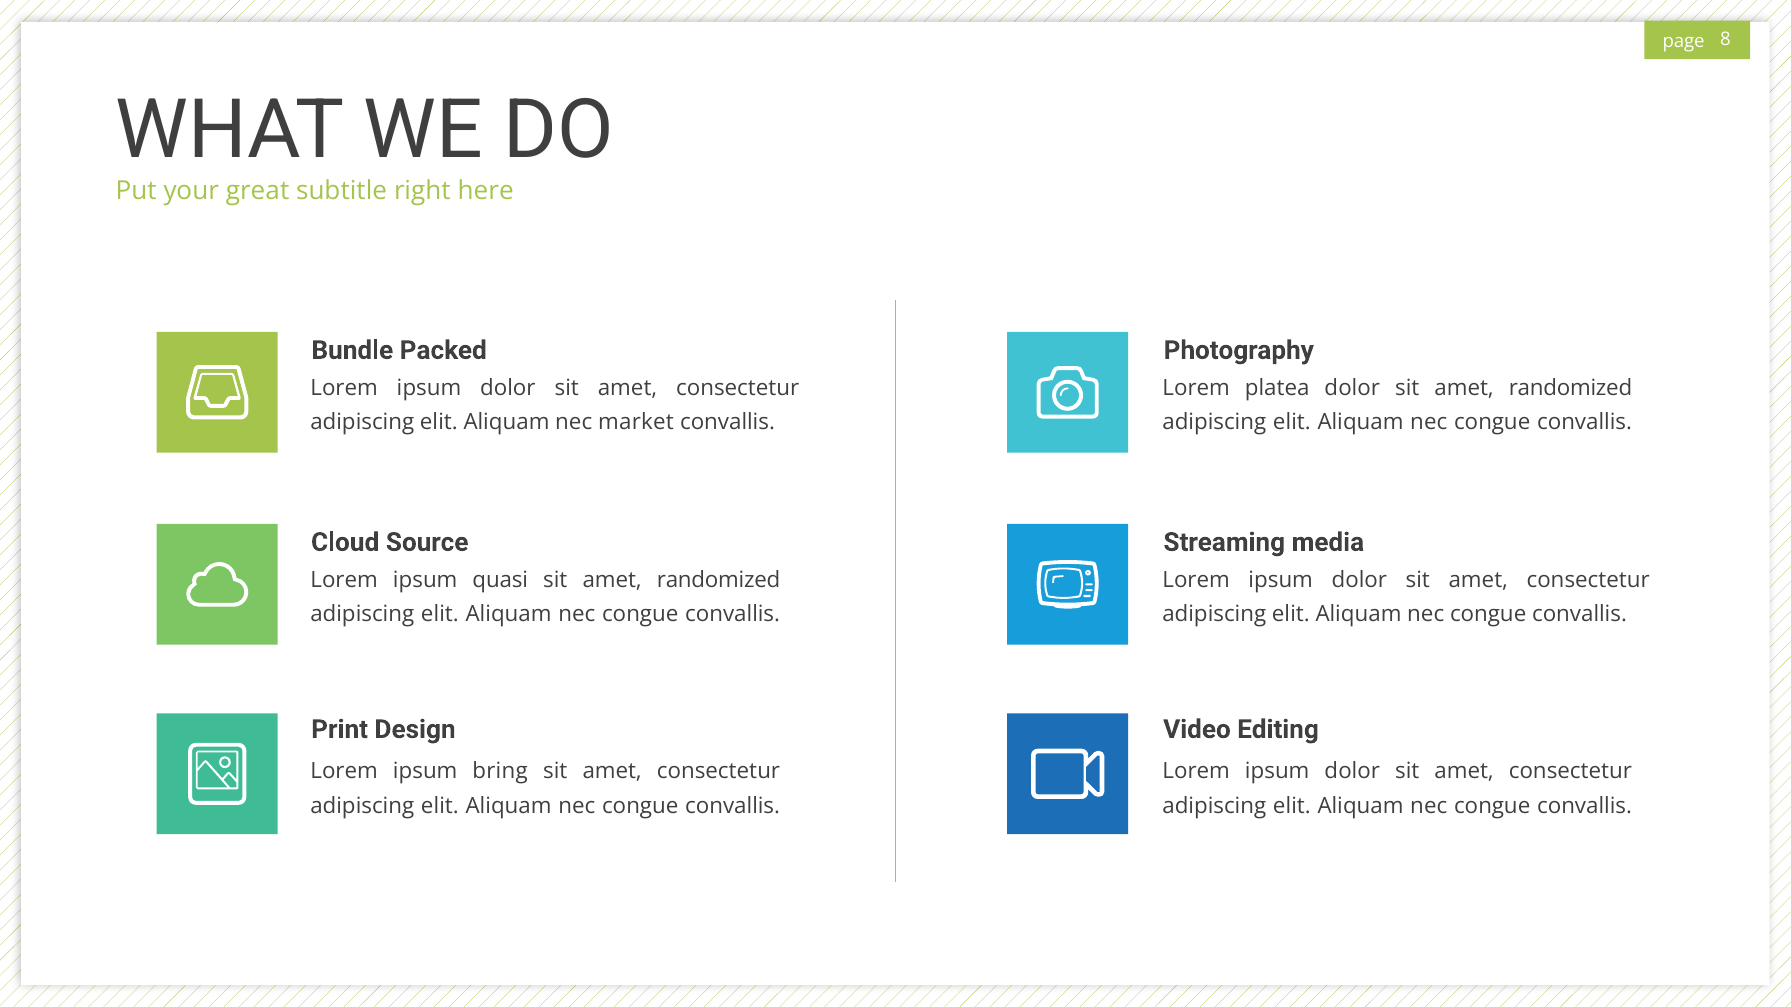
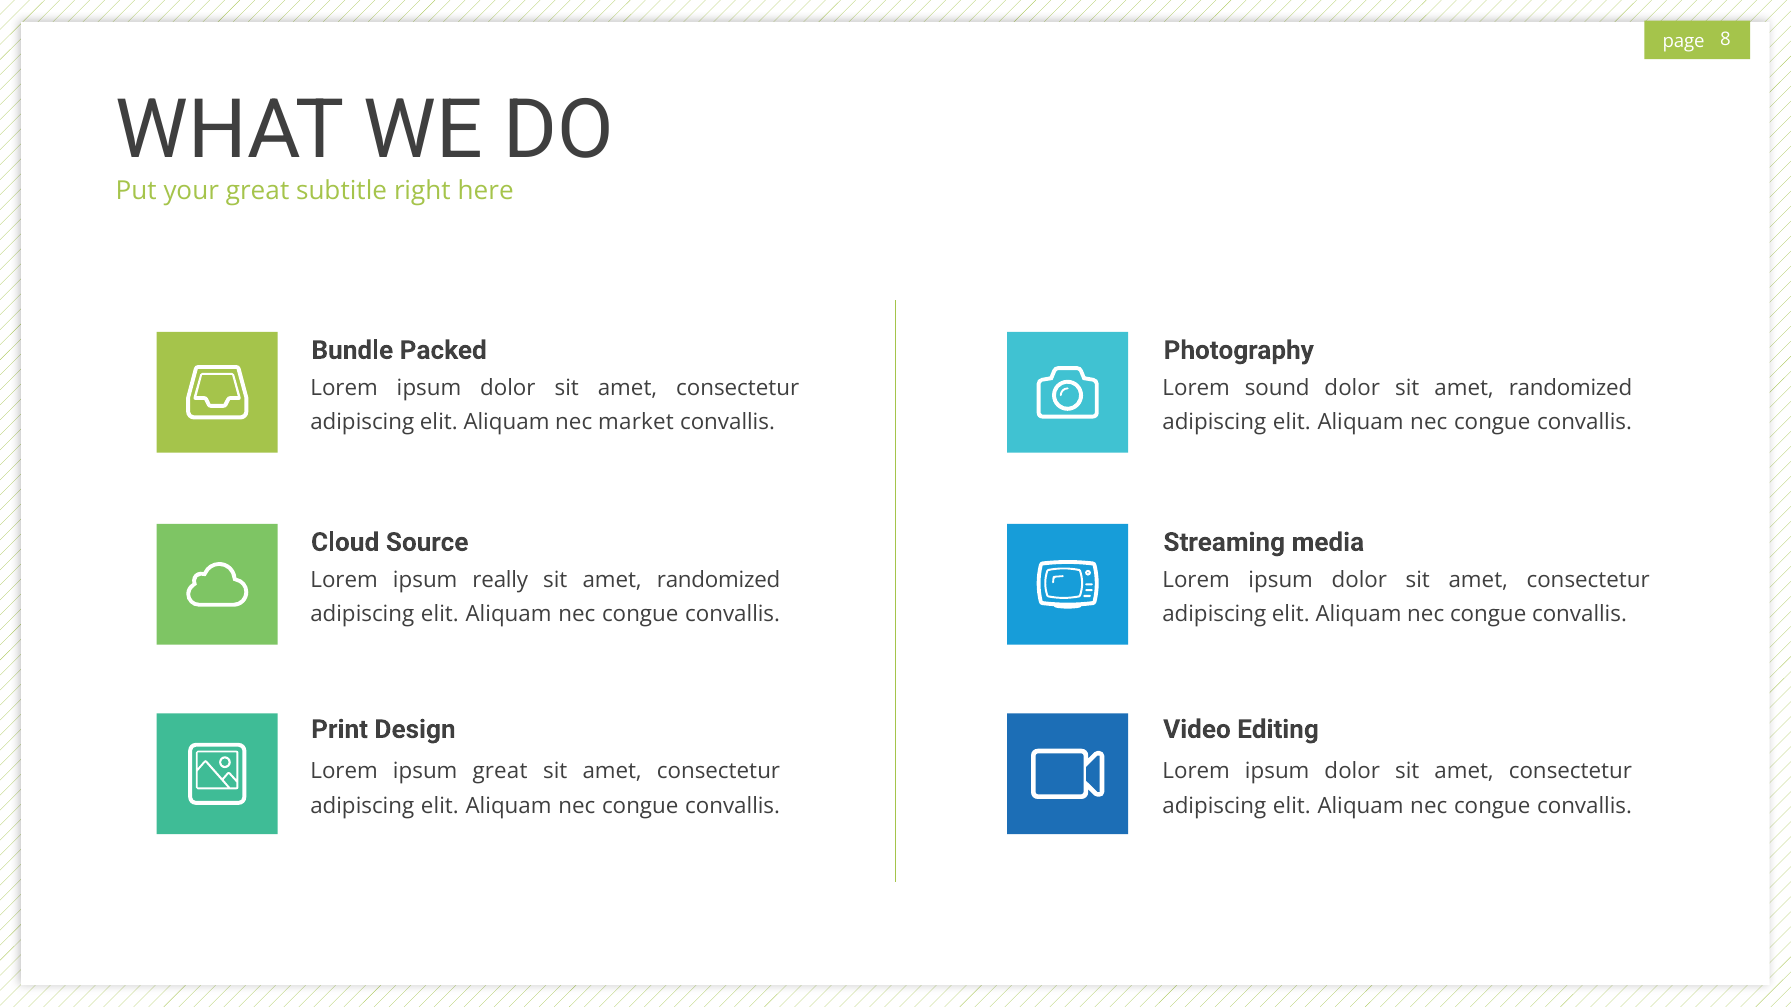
platea: platea -> sound (1277, 388)
quasi: quasi -> really (500, 580)
ipsum bring: bring -> great (500, 772)
